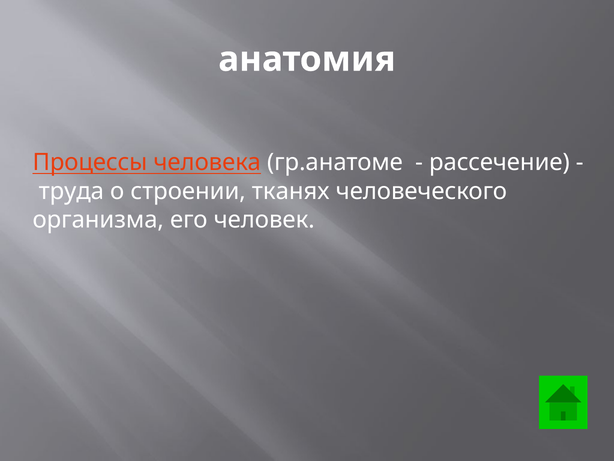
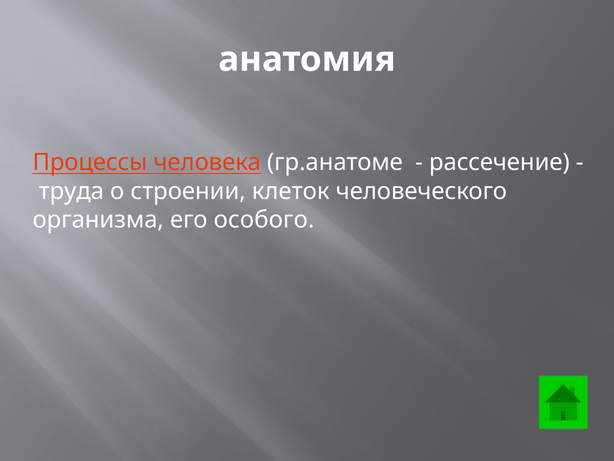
тканях: тканях -> клеток (291, 191)
человек: человек -> особого (264, 220)
